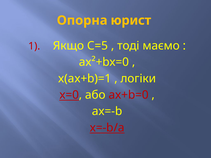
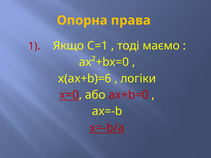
юрист: юрист -> права (131, 20)
С=5: С=5 -> С=1 (98, 46)
x(ax+b)=1: x(ax+b)=1 -> x(ax+b)=6 (85, 79)
